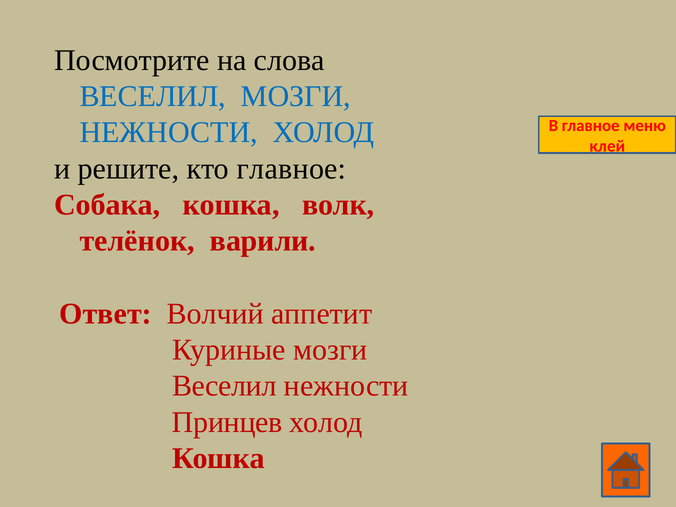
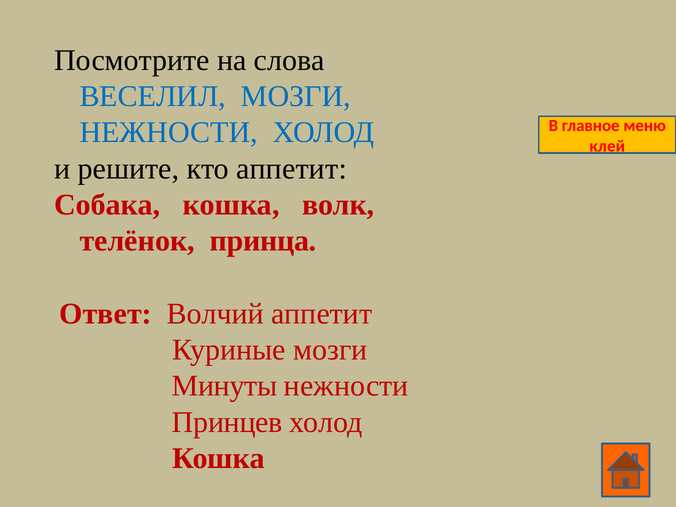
кто главное: главное -> аппетит (292, 169)
варили: варили -> принца (263, 241)
Веселил: Веселил -> Минуты (224, 386)
